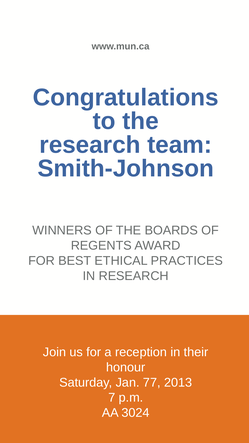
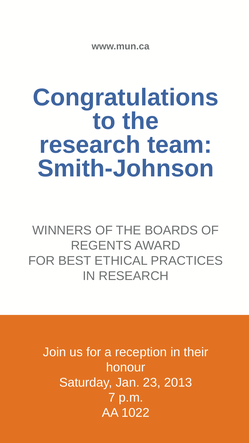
77: 77 -> 23 (152, 382)
3024: 3024 -> 1022 (135, 412)
